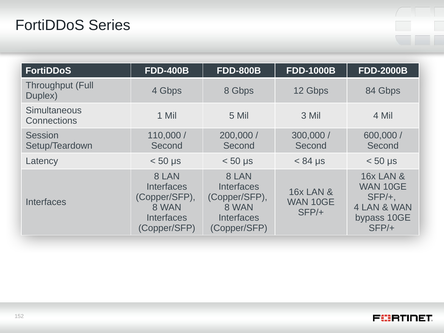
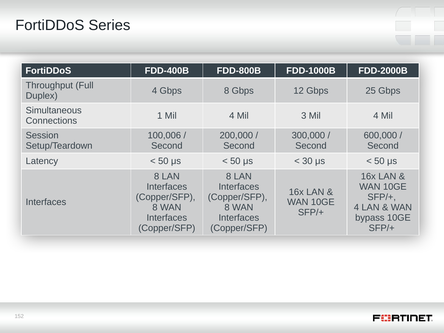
Gbps 84: 84 -> 25 (371, 91)
1 Mil 5: 5 -> 4 (232, 116)
110,000: 110,000 -> 100,006 (164, 136)
84: 84 -> 30 (307, 161)
